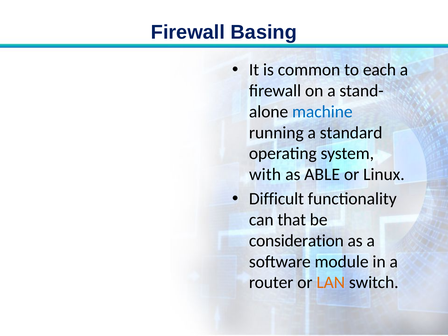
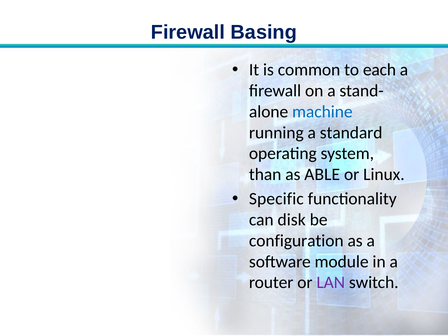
with: with -> than (265, 174)
Difficult: Difficult -> Specific (276, 199)
that: that -> disk (292, 220)
consideration: consideration -> configuration (296, 241)
LAN colour: orange -> purple (331, 283)
